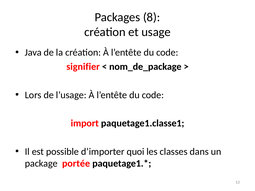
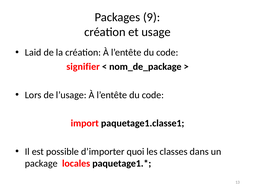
8: 8 -> 9 (152, 17)
Java: Java -> Laid (33, 53)
portée: portée -> locales (76, 164)
